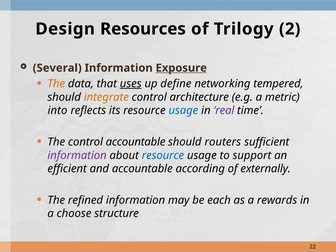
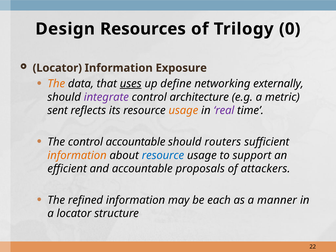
2: 2 -> 0 (290, 29)
Several: Several -> Locator (57, 68)
Exposure underline: present -> none (181, 68)
tempered: tempered -> externally (278, 84)
integrate colour: orange -> purple (106, 97)
into: into -> sent (58, 111)
usage colour: blue -> orange (183, 111)
information colour: purple -> orange (77, 155)
according: according -> proposals (200, 169)
externally: externally -> attackers (265, 169)
rewards: rewards -> manner (277, 200)
a choose: choose -> locator (74, 214)
